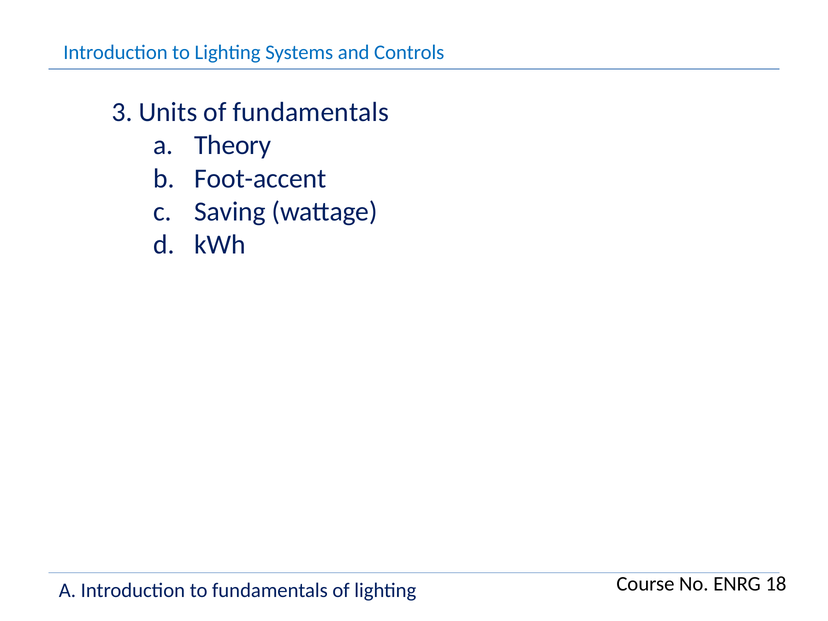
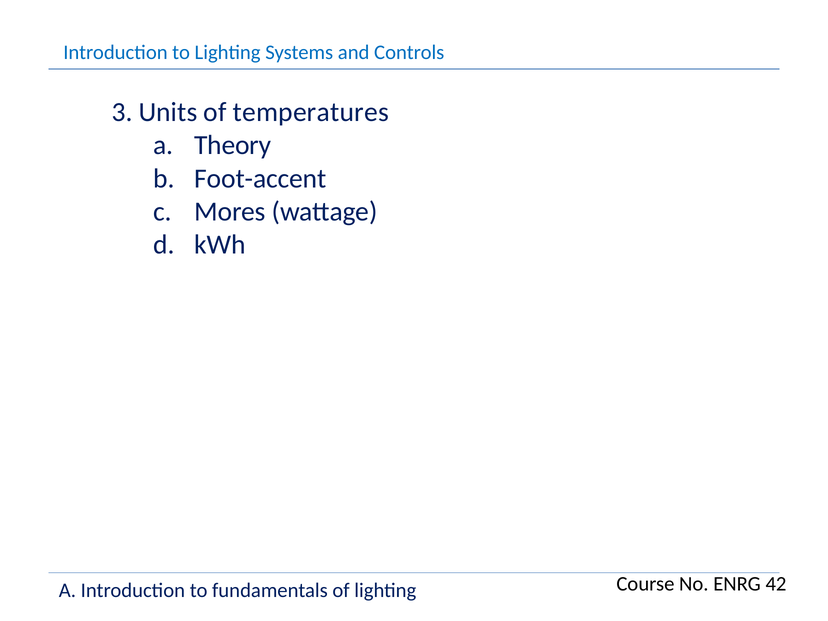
of fundamentals: fundamentals -> temperatures (311, 112)
Saving: Saving -> Mores (230, 212)
18: 18 -> 42 (776, 584)
